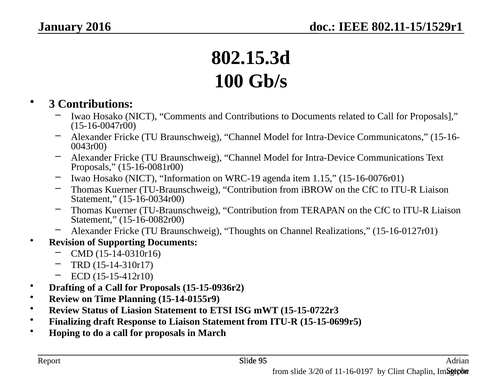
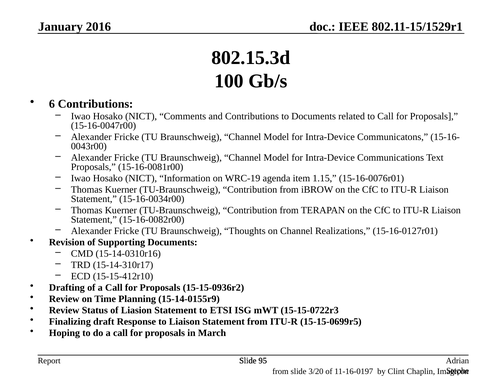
3: 3 -> 6 (52, 104)
